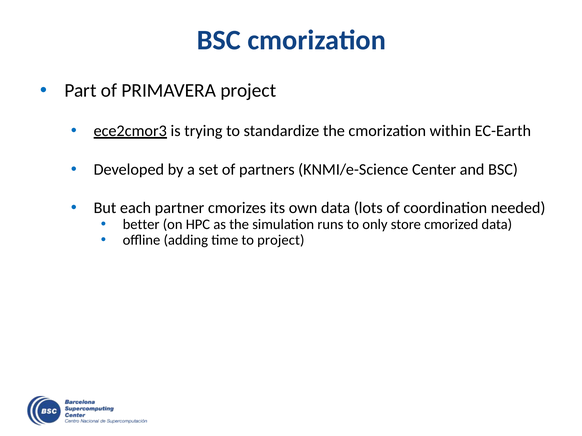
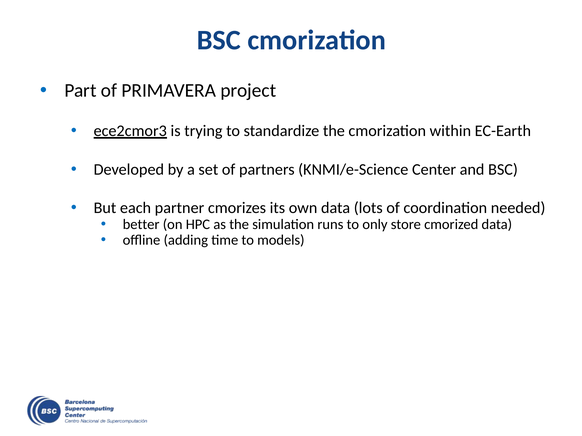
to project: project -> models (281, 240)
